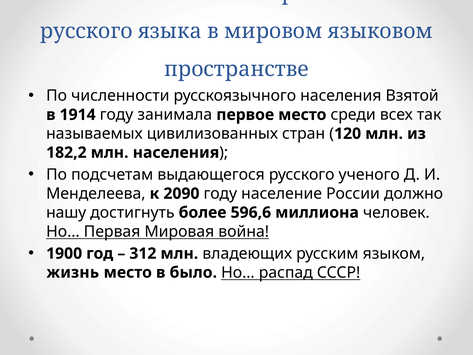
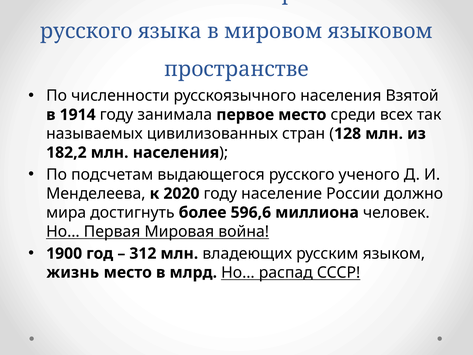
120: 120 -> 128 (348, 134)
2090: 2090 -> 2020 (181, 193)
нашу: нашу -> мира (66, 212)
было: было -> млрд (193, 272)
